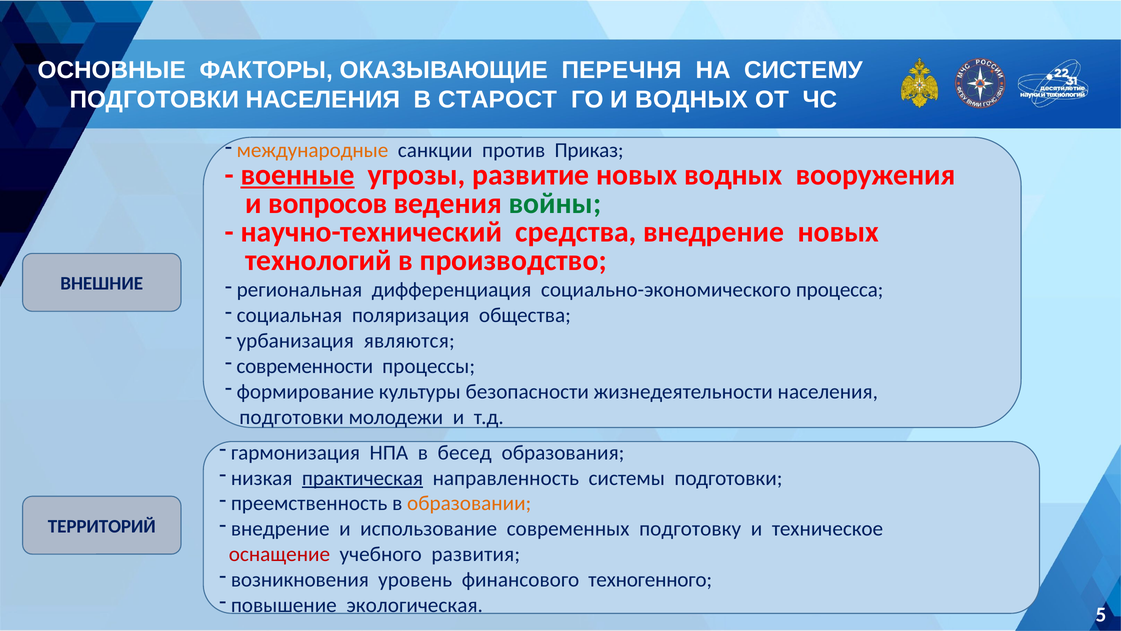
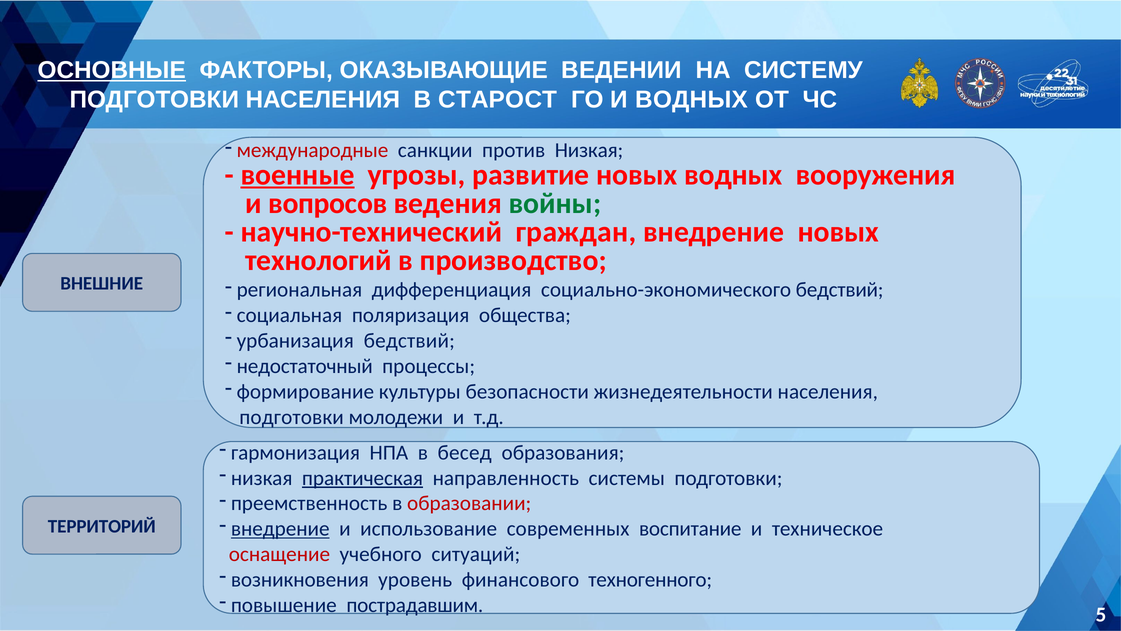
ОСНОВНЫЕ underline: none -> present (112, 70)
ПЕРЕЧНЯ: ПЕРЕЧНЯ -> ВЕДЕНИИ (622, 70)
международные colour: orange -> red (312, 150)
против Приказ: Приказ -> Низкая (589, 150)
средства: средства -> граждан (576, 232)
социально-экономического процесса: процесса -> бедствий (840, 290)
урбанизация являются: являются -> бедствий (409, 341)
современности: современности -> недостаточный (305, 366)
образовании colour: orange -> red (469, 503)
внедрение underline: none -> present (280, 529)
подготовку: подготовку -> воспитание (690, 529)
развития: развития -> ситуаций (476, 554)
экологическая: экологическая -> пострадавшим (415, 605)
